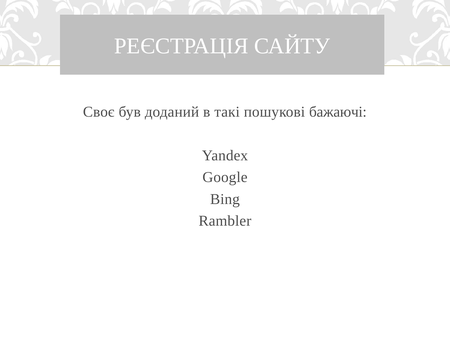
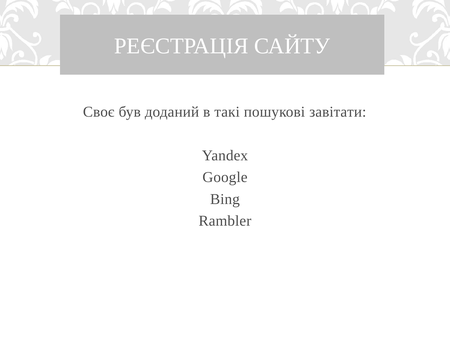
бажаючі: бажаючі -> завітати (338, 112)
